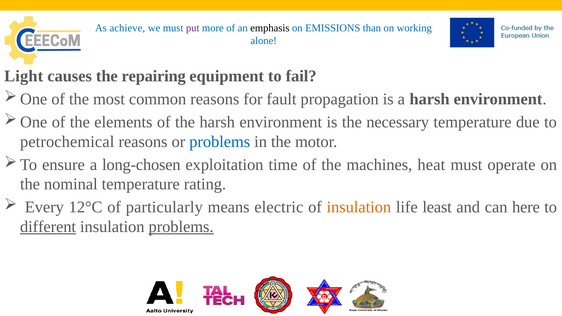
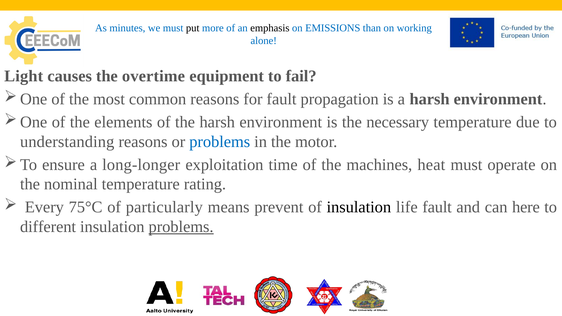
achieve: achieve -> minutes (127, 28)
put colour: purple -> black (193, 28)
repairing: repairing -> overtime (153, 76)
petrochemical: petrochemical -> understanding (67, 142)
long-chosen: long-chosen -> long-longer (141, 165)
12°C: 12°C -> 75°C (86, 207)
electric: electric -> prevent (279, 207)
insulation colour: orange -> black (359, 207)
life least: least -> fault (437, 207)
different underline: present -> none (48, 227)
